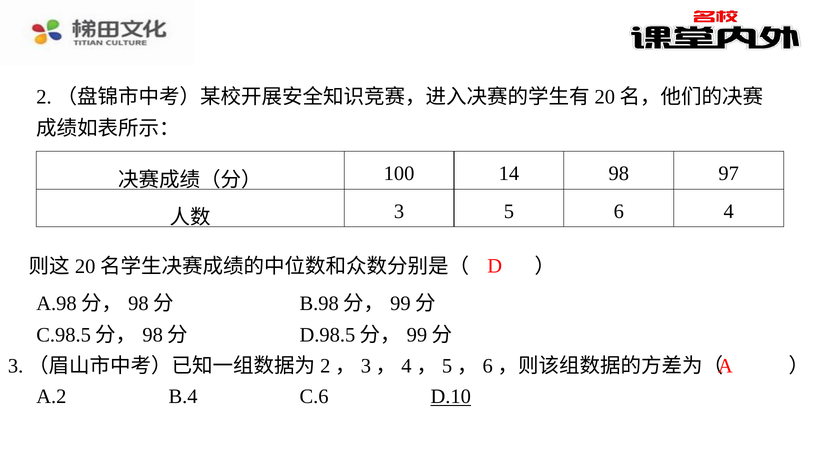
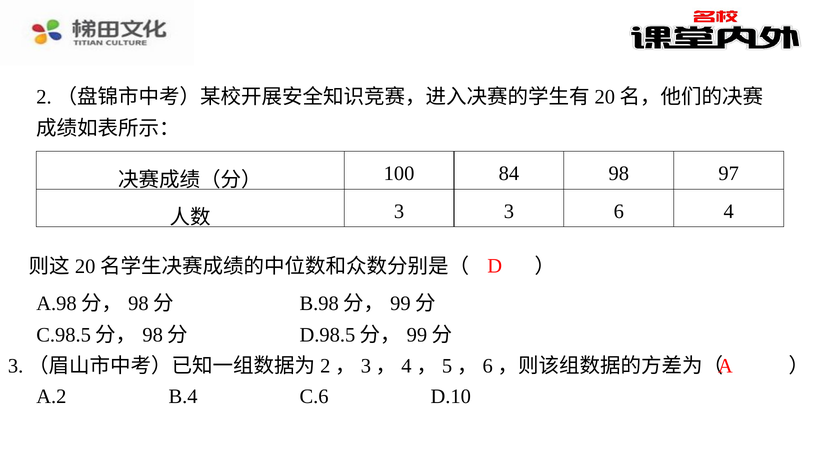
14: 14 -> 84 (509, 174)
3 5: 5 -> 3 (509, 212)
D.10 underline: present -> none (451, 397)
